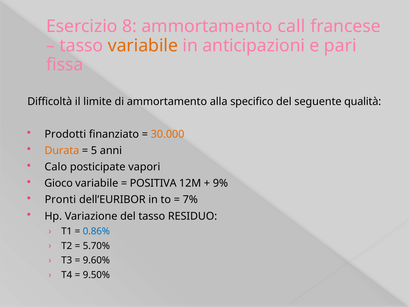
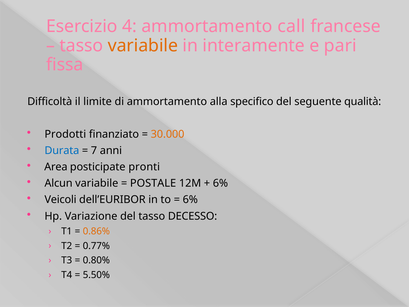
8: 8 -> 4 (129, 26)
anticipazioni: anticipazioni -> interamente (254, 46)
Durata colour: orange -> blue (62, 151)
5: 5 -> 7 (94, 151)
Calo: Calo -> Area (56, 167)
vapori: vapori -> pronti (144, 167)
Gioco: Gioco -> Alcun (59, 183)
POSITIVA: POSITIVA -> POSTALE (153, 183)
9%: 9% -> 6% (220, 183)
Pronti: Pronti -> Veicoli (60, 200)
7%: 7% -> 6% (190, 200)
RESIDUO: RESIDUO -> DECESSO (193, 216)
0.86% colour: blue -> orange (96, 231)
5.70%: 5.70% -> 0.77% (96, 246)
9.60%: 9.60% -> 0.80% (96, 260)
9.50%: 9.50% -> 5.50% (96, 275)
